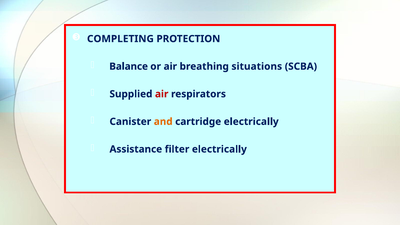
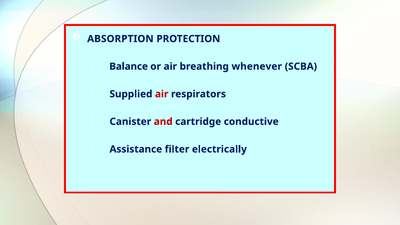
COMPLETING: COMPLETING -> ABSORPTION (120, 39)
situations: situations -> whenever (257, 66)
and colour: orange -> red (163, 122)
cartridge electrically: electrically -> conductive (251, 122)
